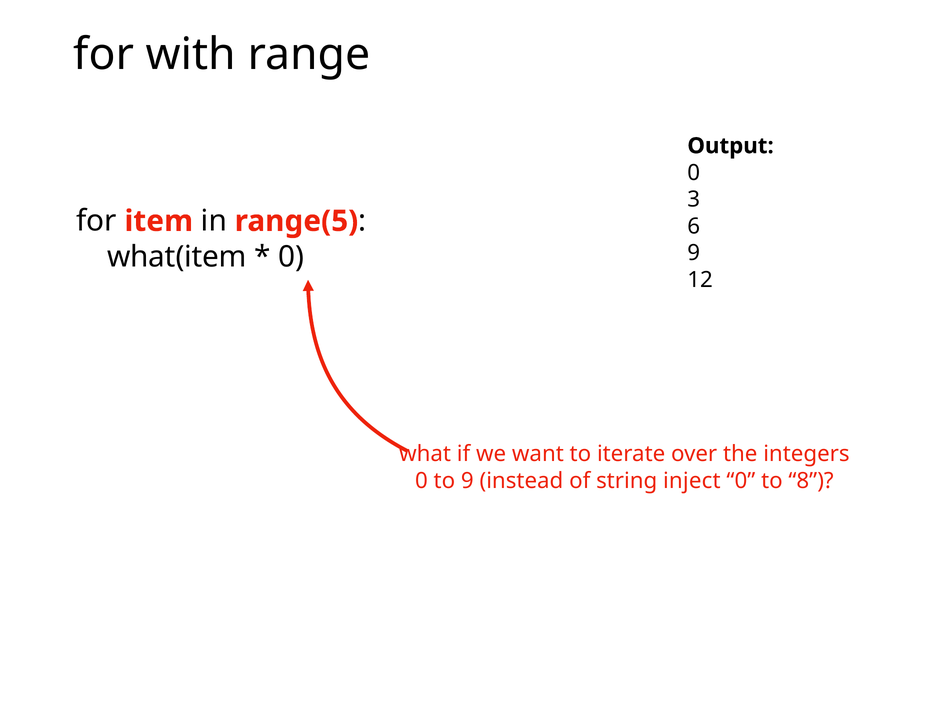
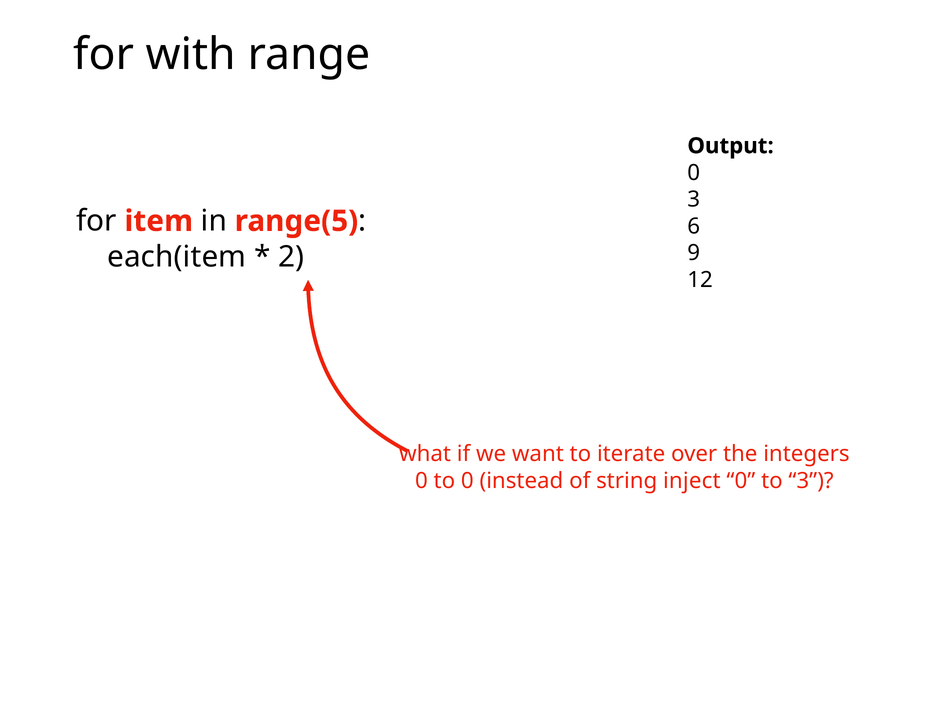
what(item: what(item -> each(item (177, 257)
0: 0 -> 2 (291, 257)
to 9: 9 -> 0 (467, 481)
to 8: 8 -> 3 (811, 481)
